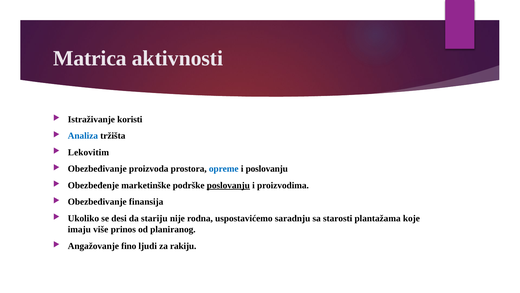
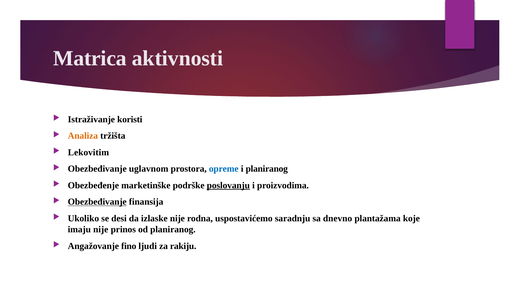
Analiza colour: blue -> orange (83, 136)
proizvoda: proizvoda -> uglavnom (149, 169)
i poslovanju: poslovanju -> planiranog (267, 169)
Obezbeđivanje underline: none -> present (97, 202)
stariju: stariju -> izlaske (154, 218)
starosti: starosti -> dnevno (338, 218)
imaju više: više -> nije (101, 229)
